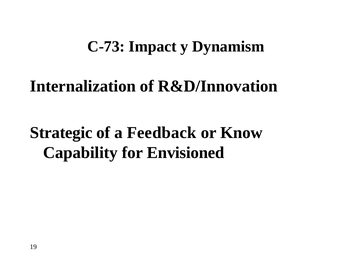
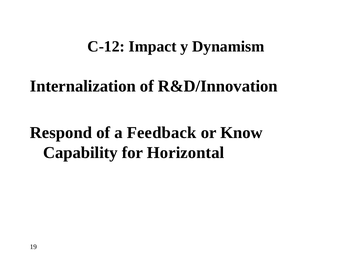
C-73: C-73 -> C-12 (106, 47)
Strategic: Strategic -> Respond (61, 133)
Envisioned: Envisioned -> Horizontal (186, 153)
